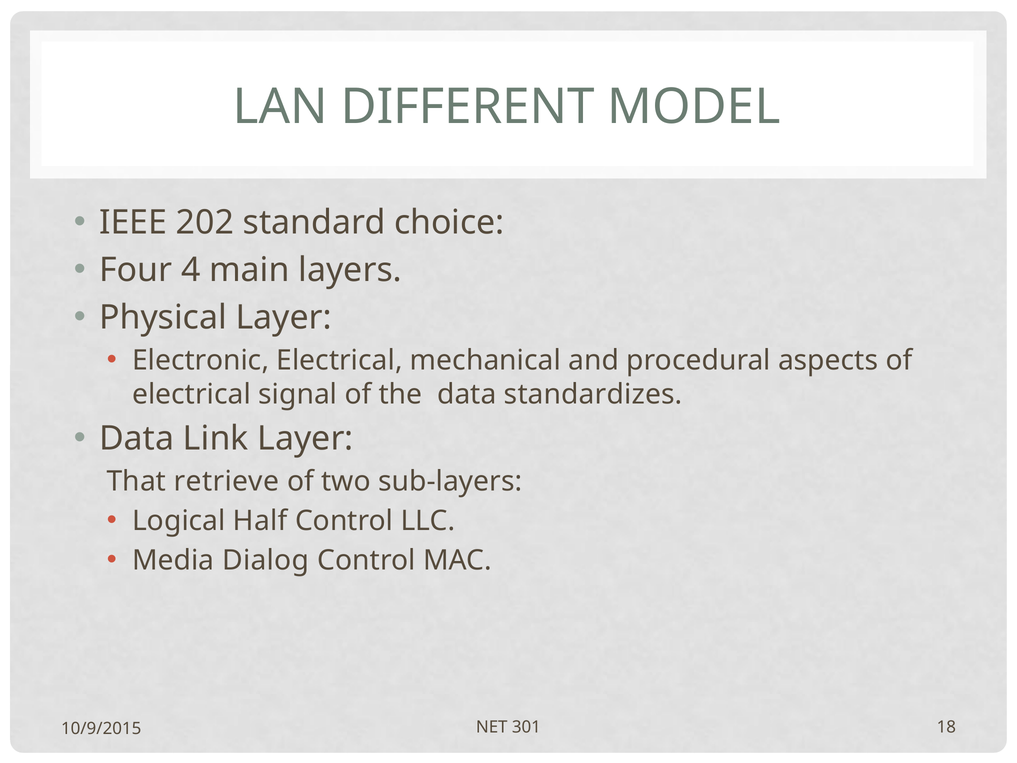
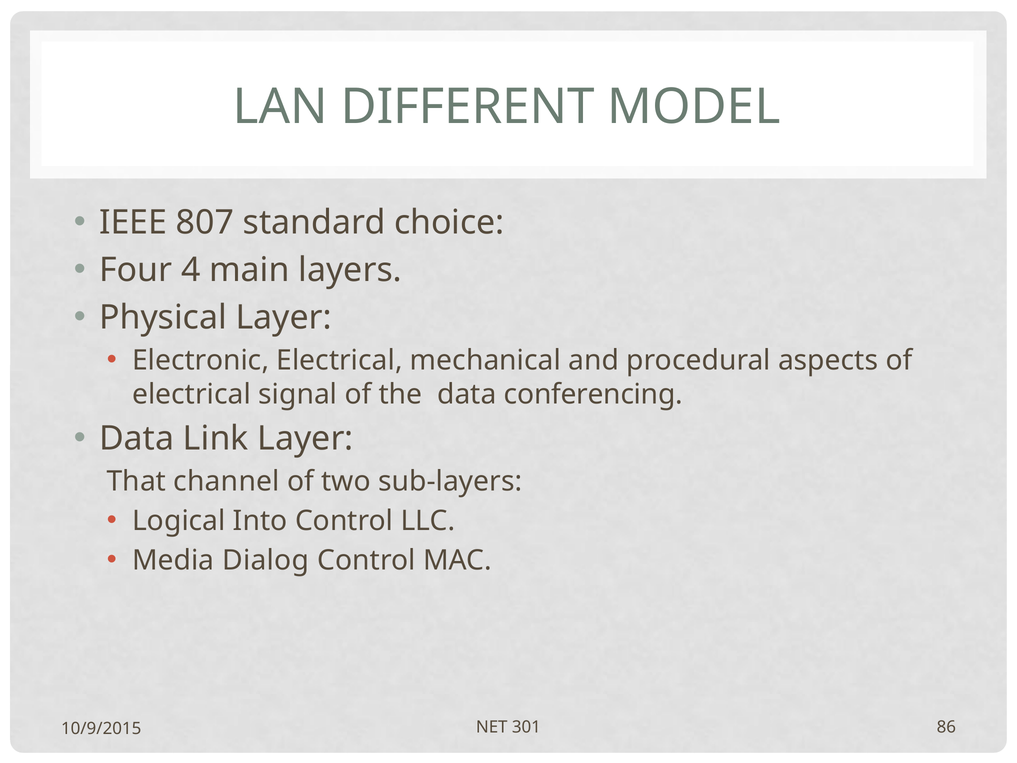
202: 202 -> 807 (205, 223)
standardizes: standardizes -> conferencing (593, 394)
retrieve: retrieve -> channel (226, 481)
Half: Half -> Into (260, 521)
18: 18 -> 86 (946, 727)
